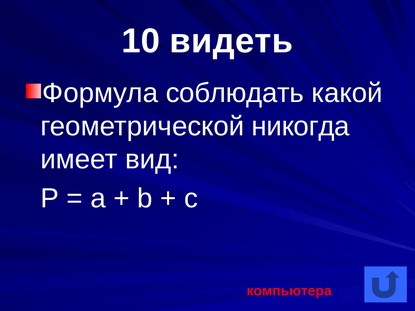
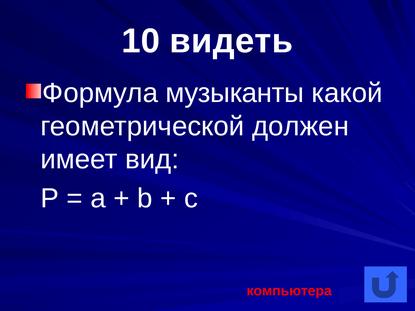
соблюдать: соблюдать -> музыканты (235, 93)
никогда: никогда -> должен (300, 126)
